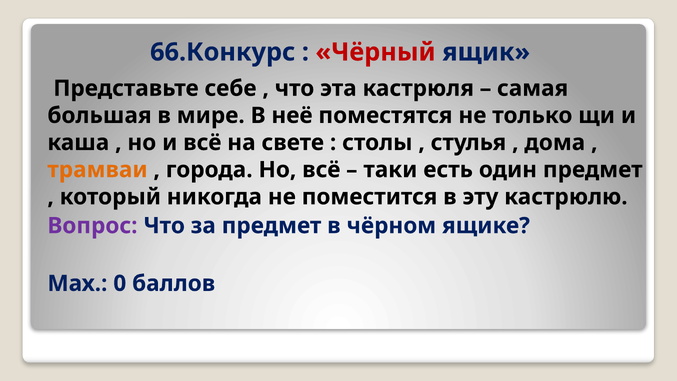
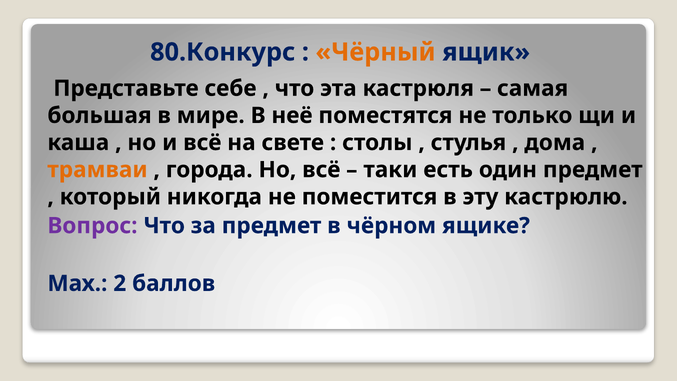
66.Конкурс: 66.Конкурс -> 80.Конкурс (223, 52)
Чёрный colour: red -> orange (376, 52)
0: 0 -> 2 (120, 283)
